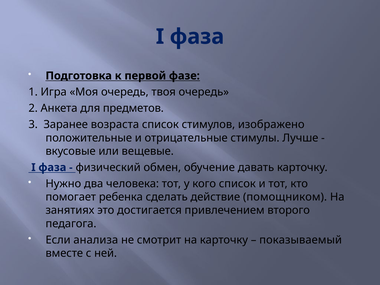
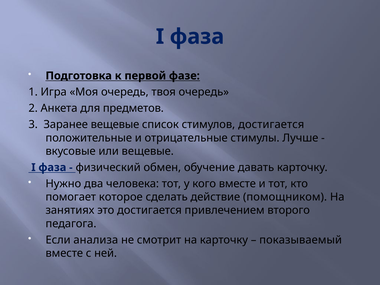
Заранее возраста: возраста -> вещевые (115, 125)
стимулов изображено: изображено -> достигается (271, 125)
кого список: список -> вместе (237, 184)
ребенка: ребенка -> которое (121, 197)
